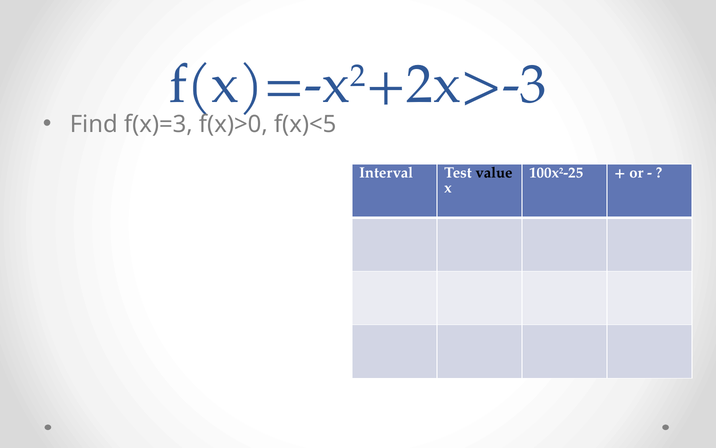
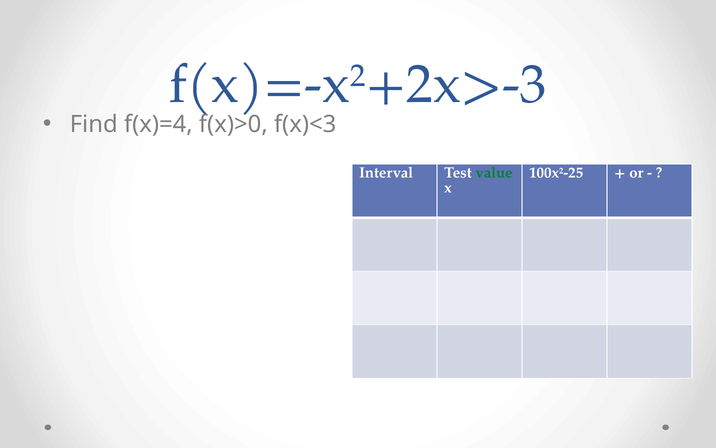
f(x)=3: f(x)=3 -> f(x)=4 (158, 124)
f(x)<5: f(x)<5 -> f(x)<3 (305, 124)
value colour: black -> green (494, 173)
